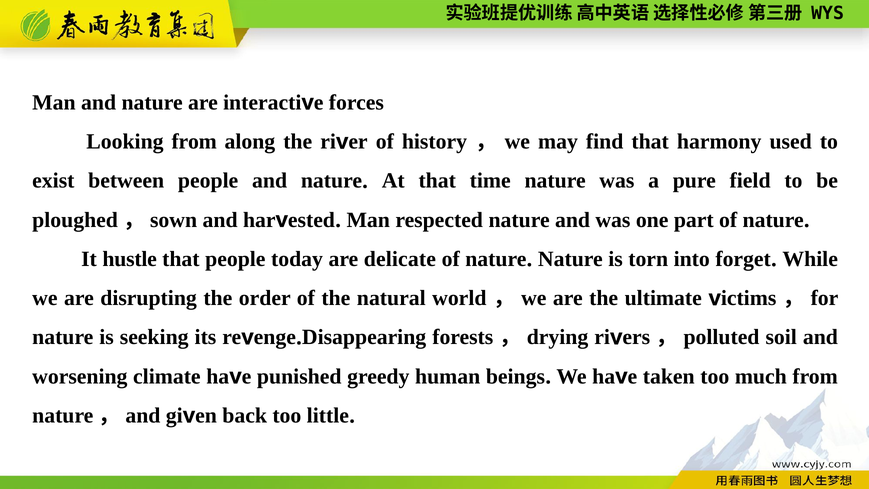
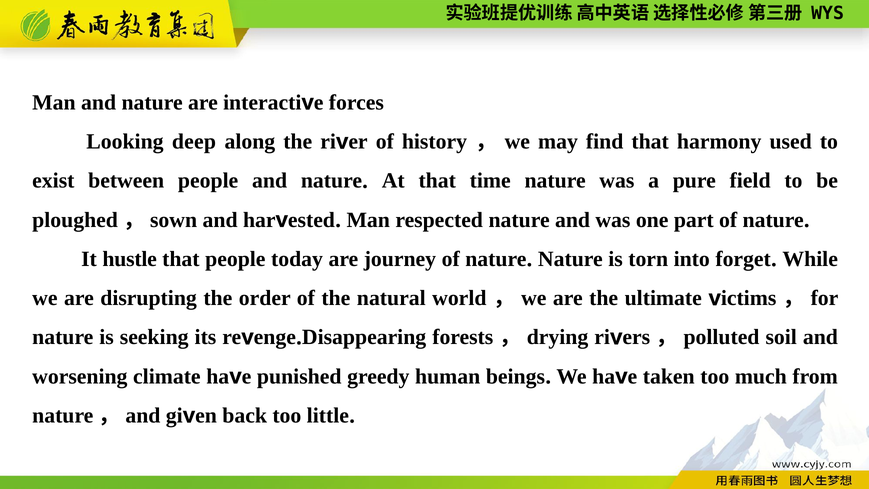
Looking from: from -> deep (194, 142)
delicate: delicate -> journey (400, 259)
